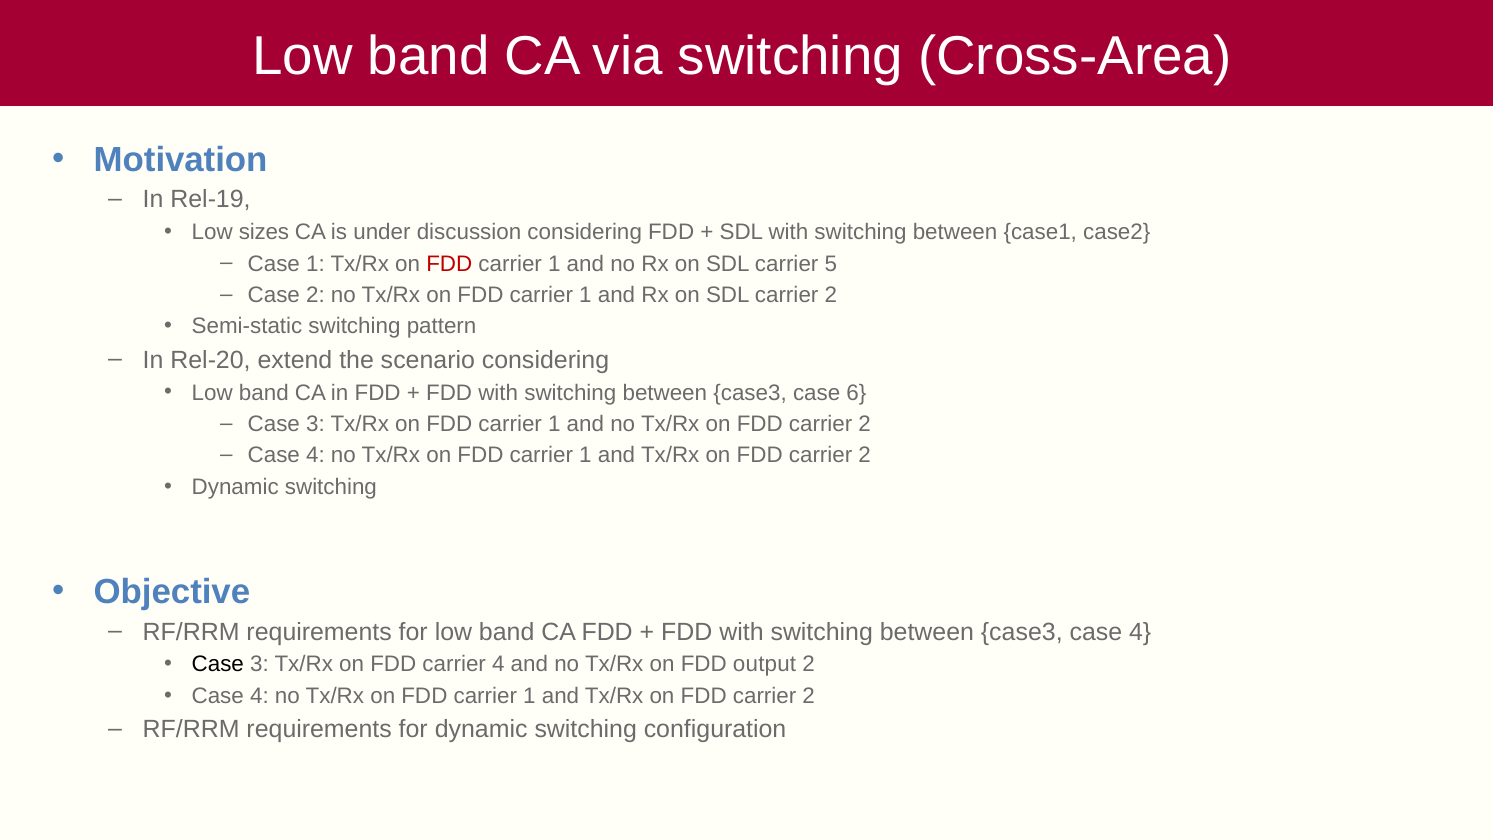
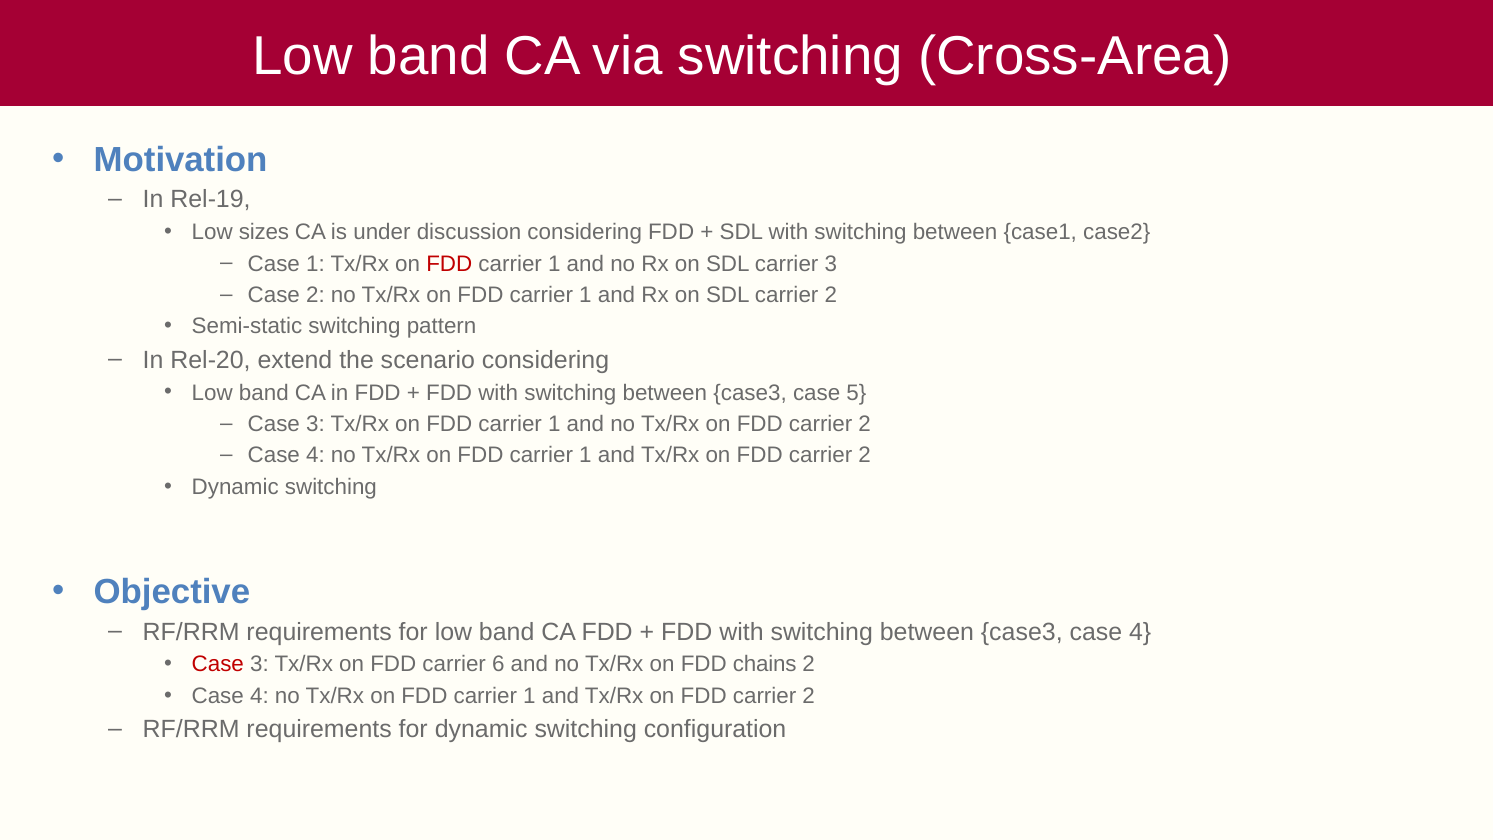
carrier 5: 5 -> 3 (831, 264)
6: 6 -> 5 (856, 393)
Case colour: black -> red (218, 664)
carrier 4: 4 -> 6 (498, 664)
output: output -> chains (765, 664)
